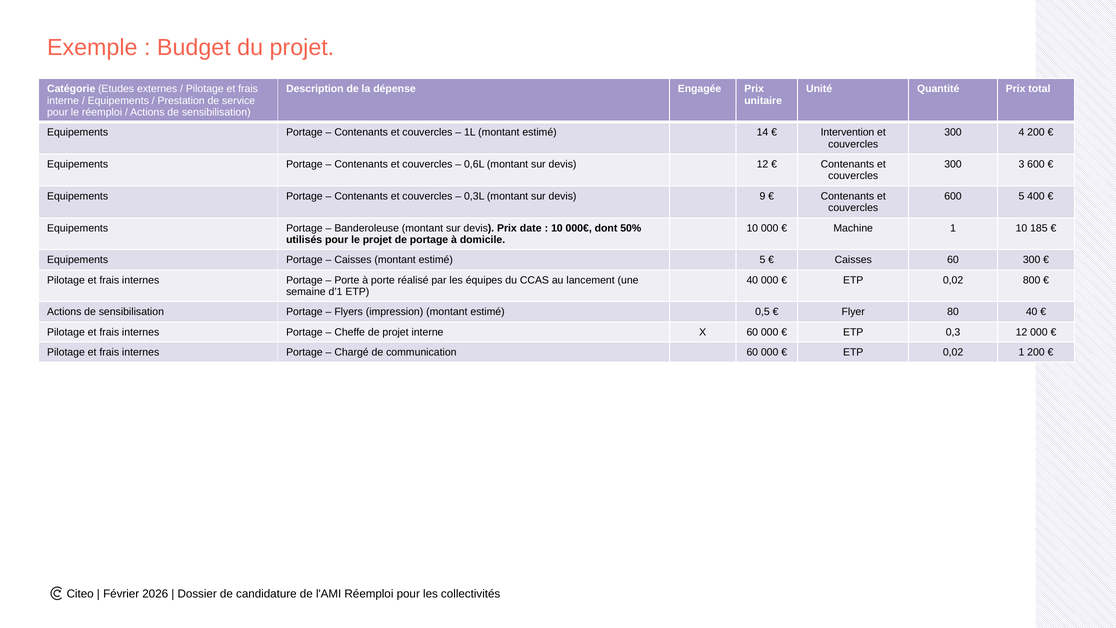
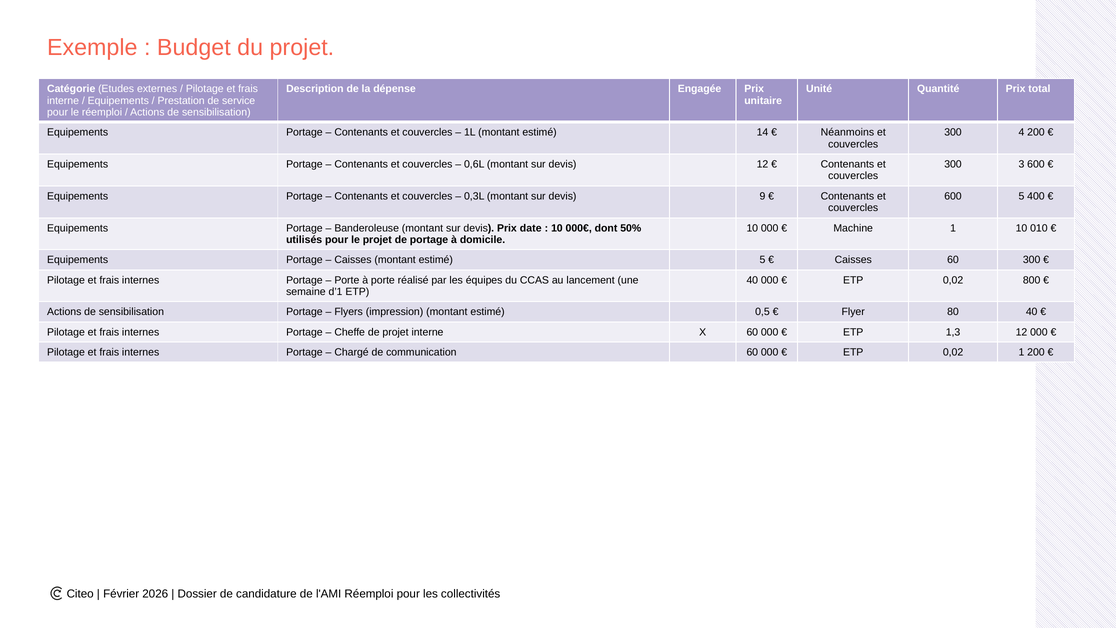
Intervention: Intervention -> Néanmoins (847, 132)
185: 185 -> 010 (1039, 228)
0,3: 0,3 -> 1,3 (953, 332)
